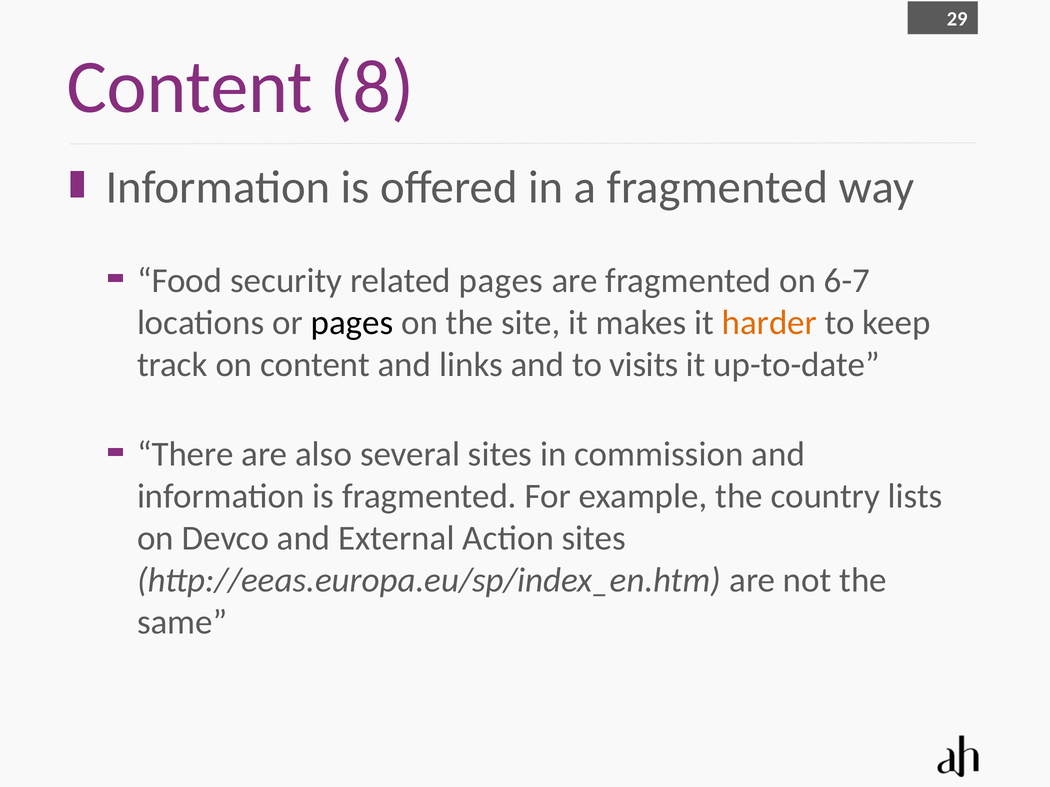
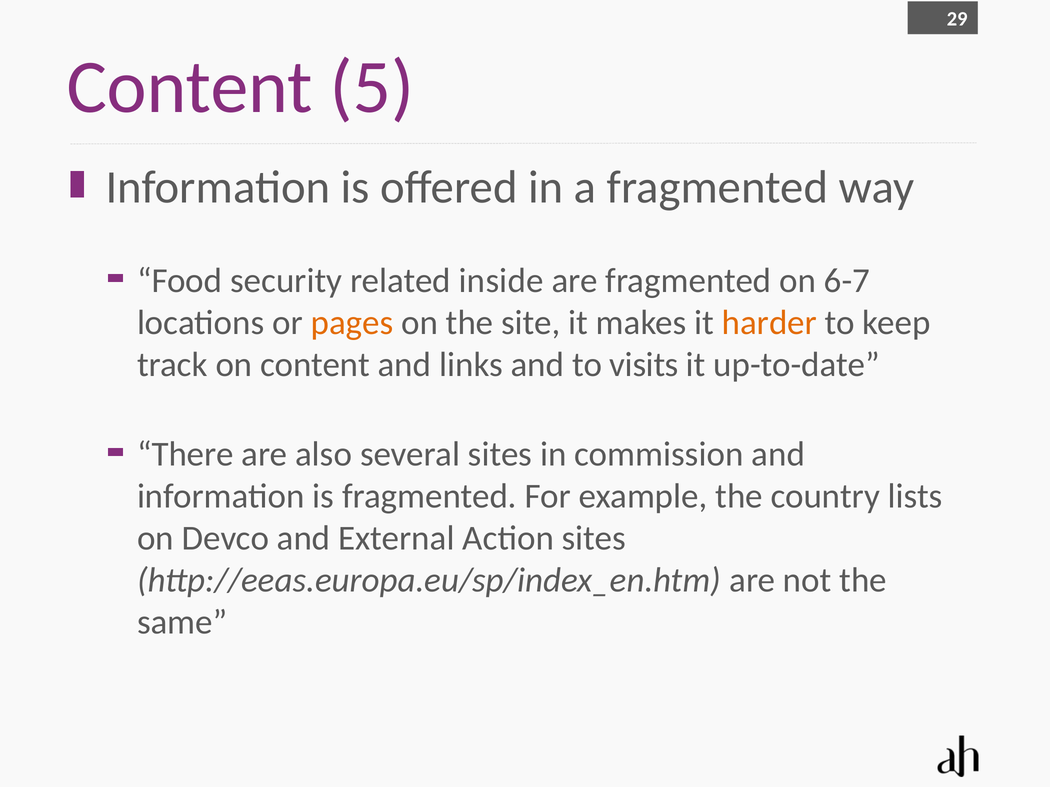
8: 8 -> 5 (372, 87)
related pages: pages -> inside (501, 281)
pages colour: black -> orange (352, 323)
